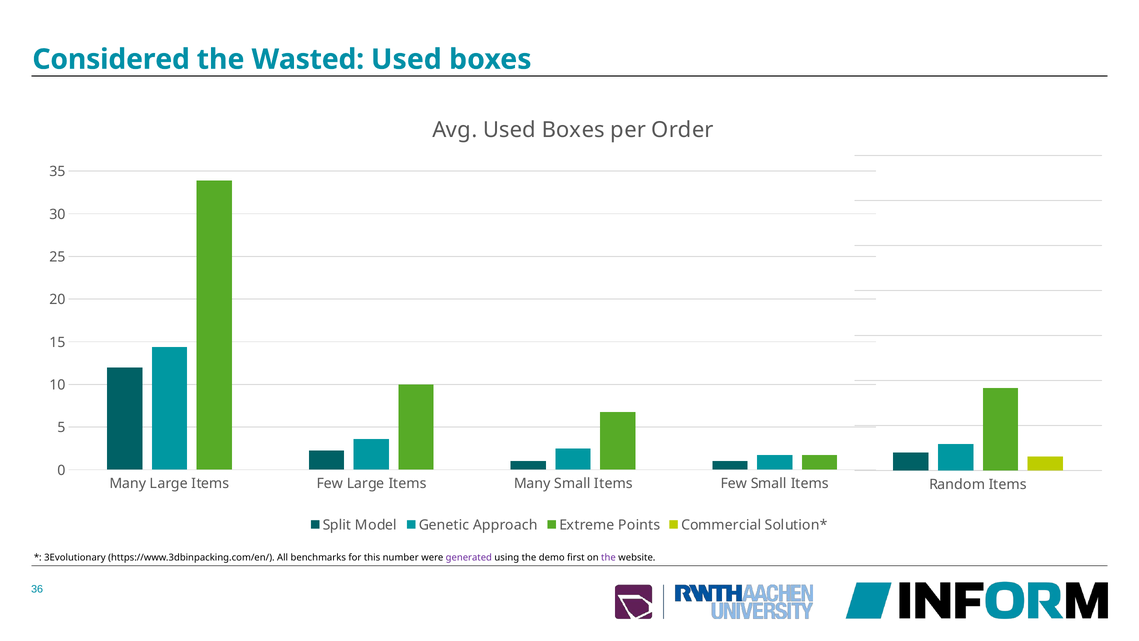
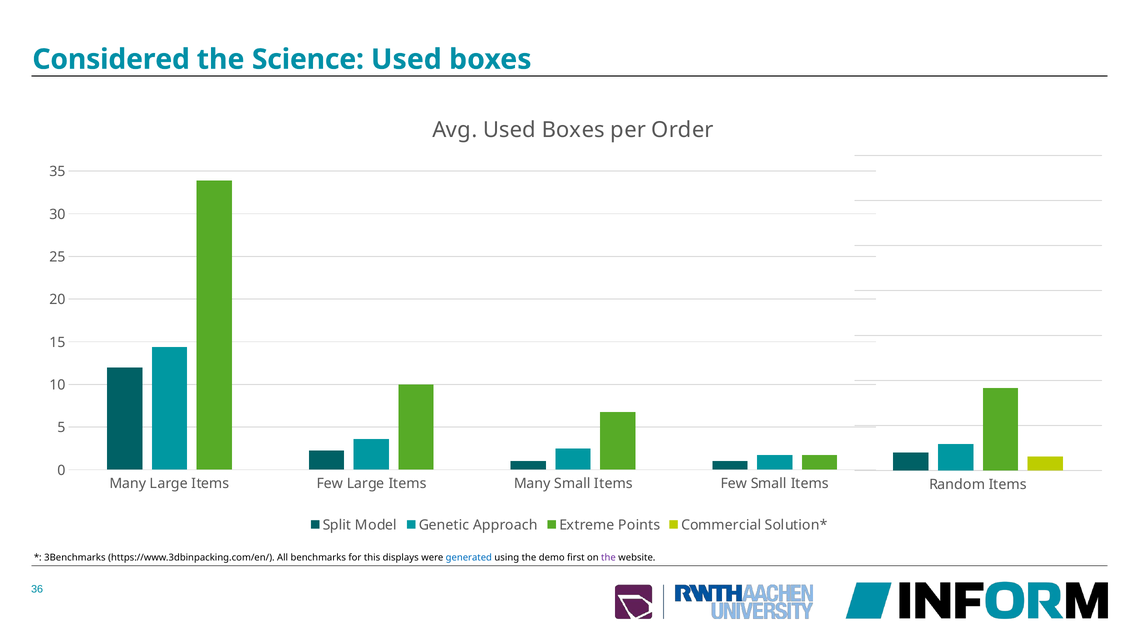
Wasted: Wasted -> Science (308, 59)
3Evolutionary: 3Evolutionary -> 3Benchmarks (75, 557)
number: number -> displays (401, 557)
generated colour: purple -> blue (469, 557)
